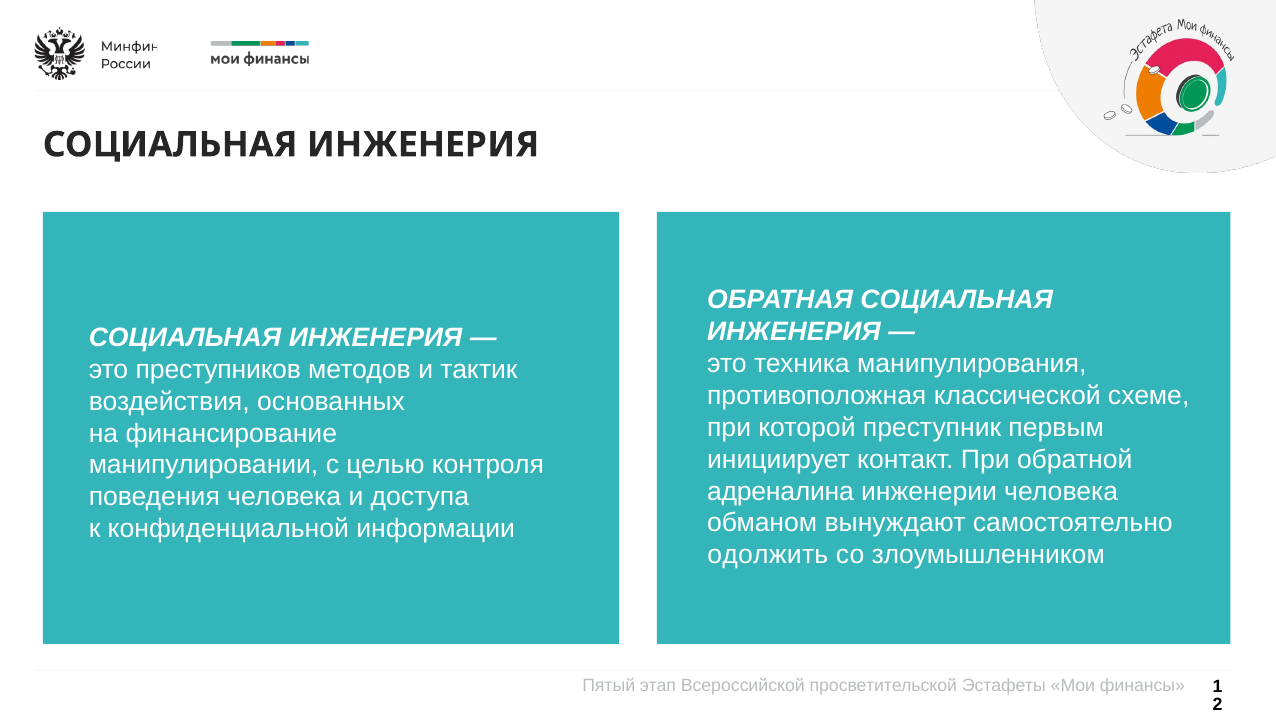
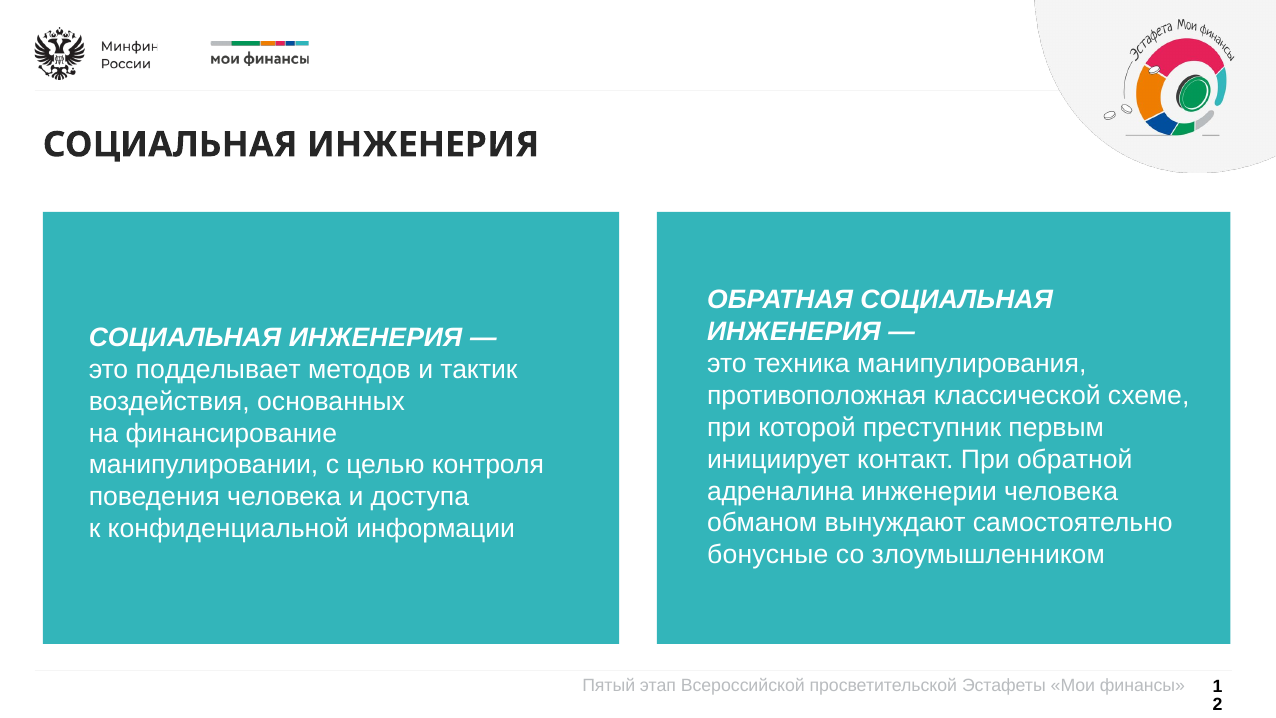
преступников: преступников -> подделывает (218, 369)
одолжить: одолжить -> бонусные (768, 555)
